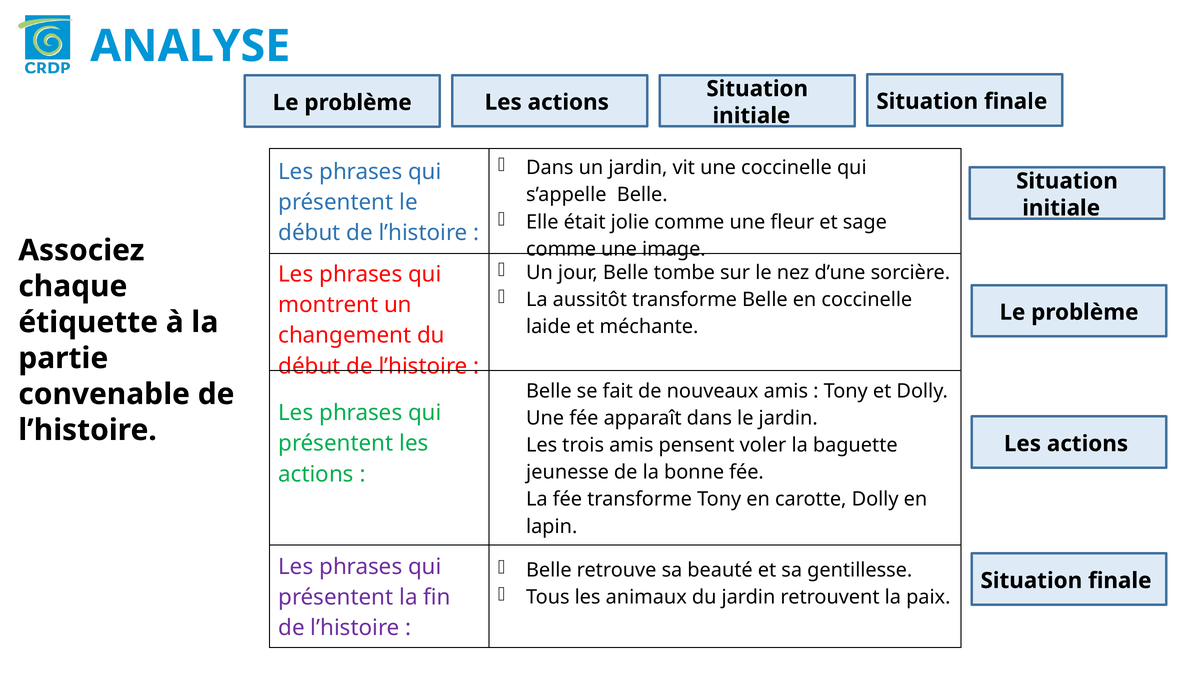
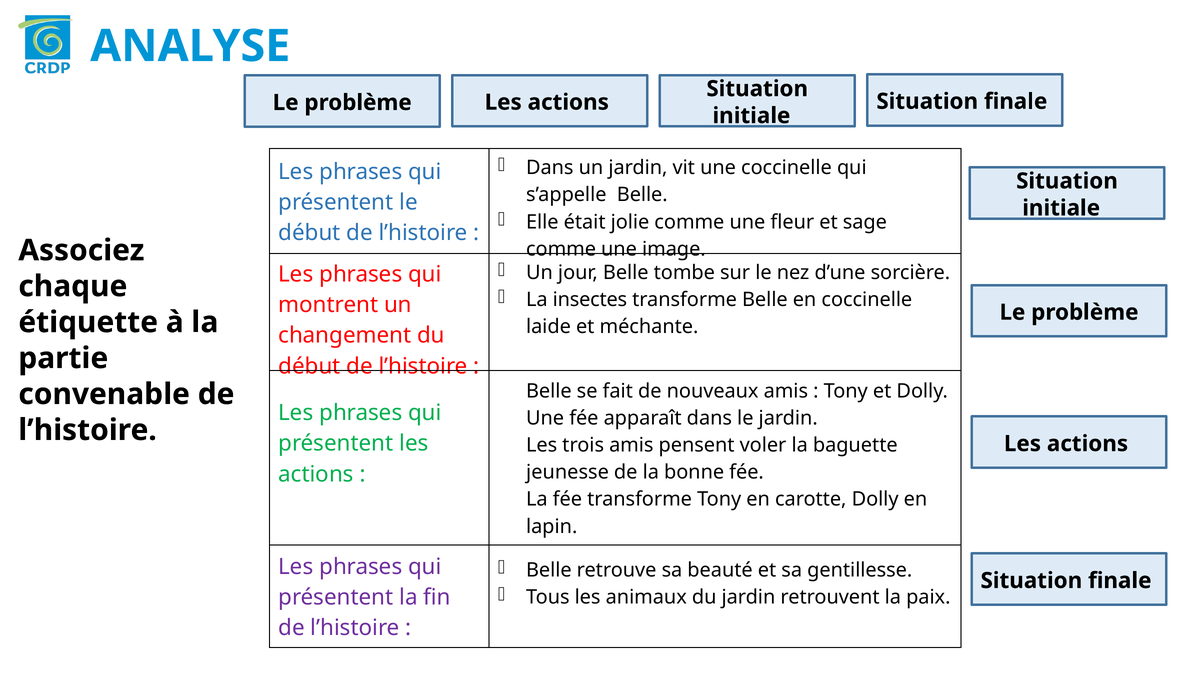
aussitôt: aussitôt -> insectes (590, 299)
